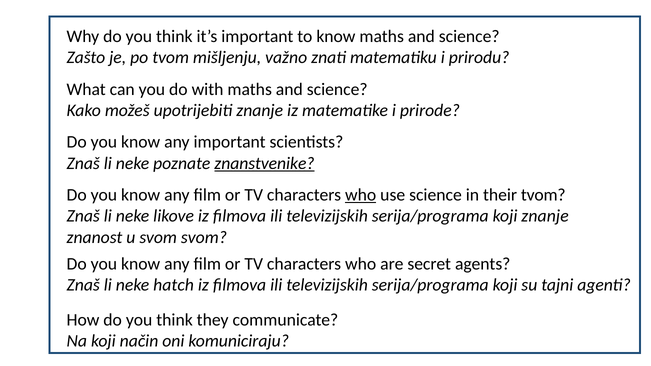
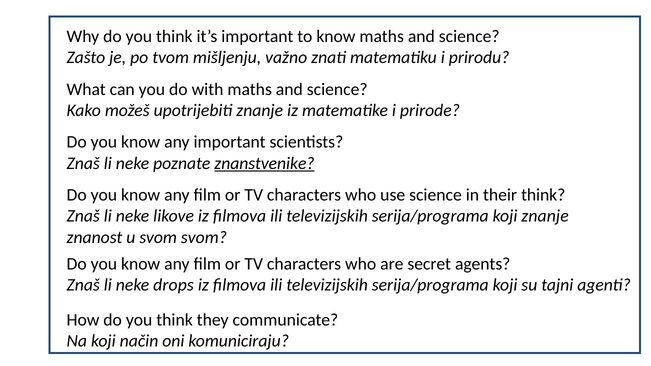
who underline: present -> none (361, 195)
their tvom: tvom -> think (543, 195)
hatch: hatch -> drops (174, 285)
